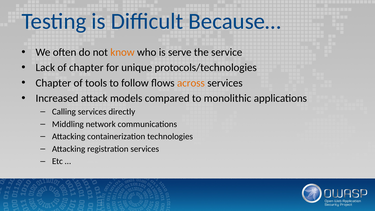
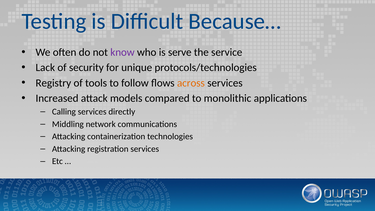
know colour: orange -> purple (122, 52)
of chapter: chapter -> security (86, 68)
Chapter: Chapter -> Registry (53, 83)
